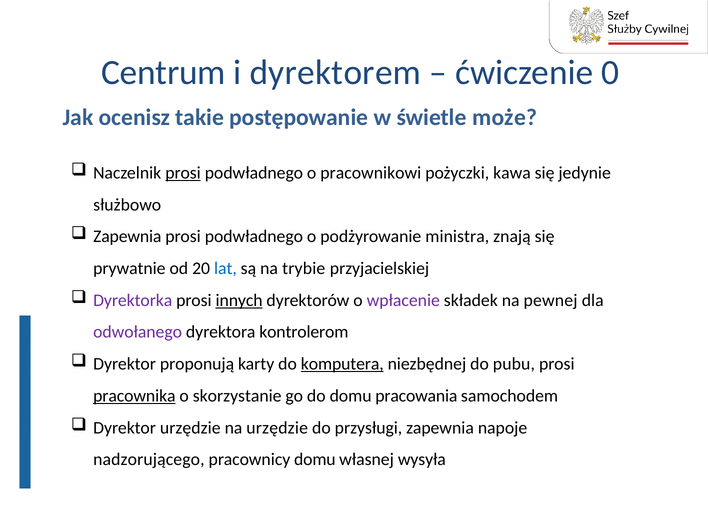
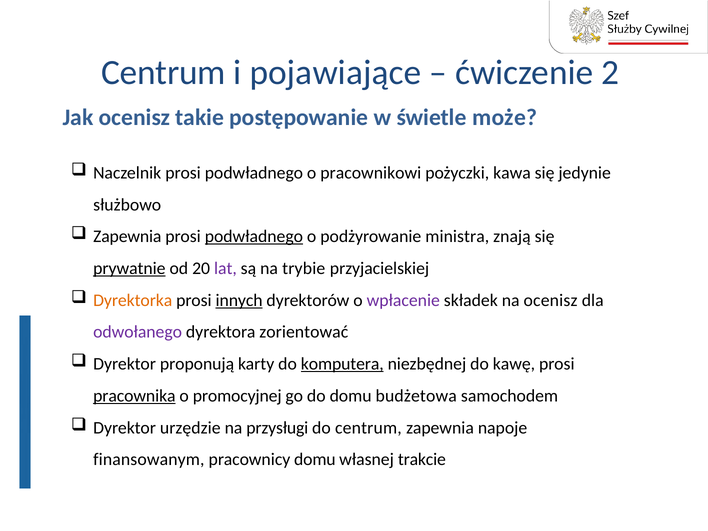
dyrektorem: dyrektorem -> pojawiające (335, 72)
0: 0 -> 2 (610, 72)
prosi underline: present -> none (183, 173)
podwładnego underline: none -> present (254, 237)
prywatnie underline: none -> present (129, 268)
lat colour: blue -> purple (225, 268)
Dyrektorka colour: purple -> orange (133, 300)
na pewnej: pewnej -> ocenisz (551, 300)
kontrolerom: kontrolerom -> zorientować (304, 332)
pubu: pubu -> kawę (514, 364)
skorzystanie: skorzystanie -> promocyjnej (237, 396)
pracowania: pracowania -> budżetowa (416, 396)
na urzędzie: urzędzie -> przysługi (277, 428)
do przysługi: przysługi -> centrum (368, 428)
nadzorującego: nadzorującego -> finansowanym (149, 460)
wysyła: wysyła -> trakcie (422, 460)
